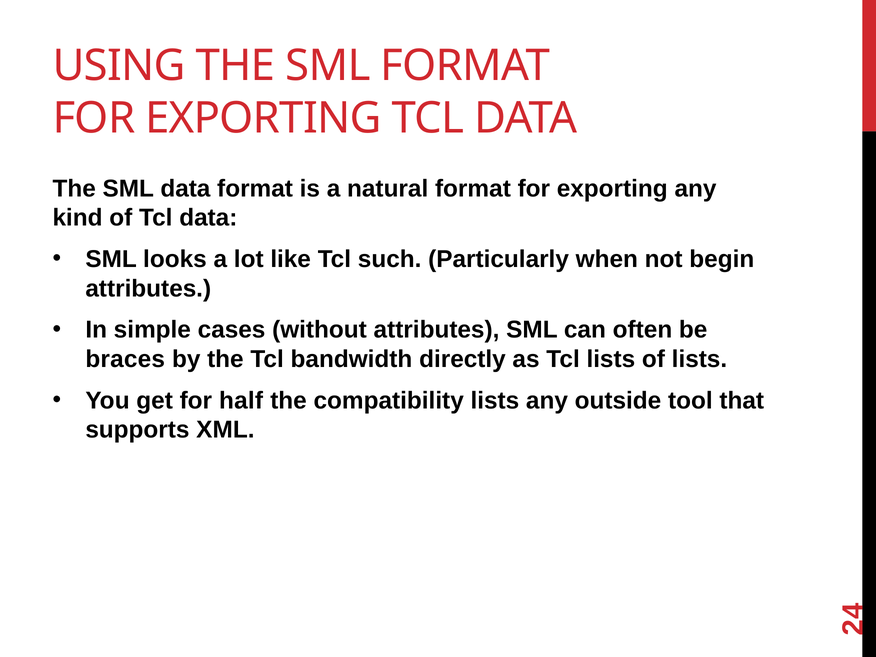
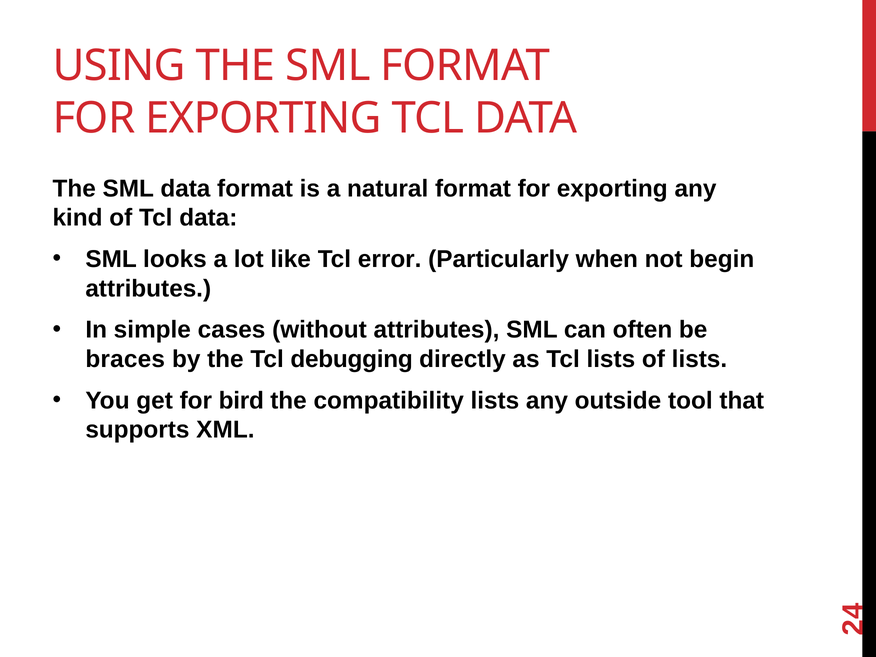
such: such -> error (390, 259)
bandwidth: bandwidth -> debugging (352, 359)
half: half -> bird (241, 401)
